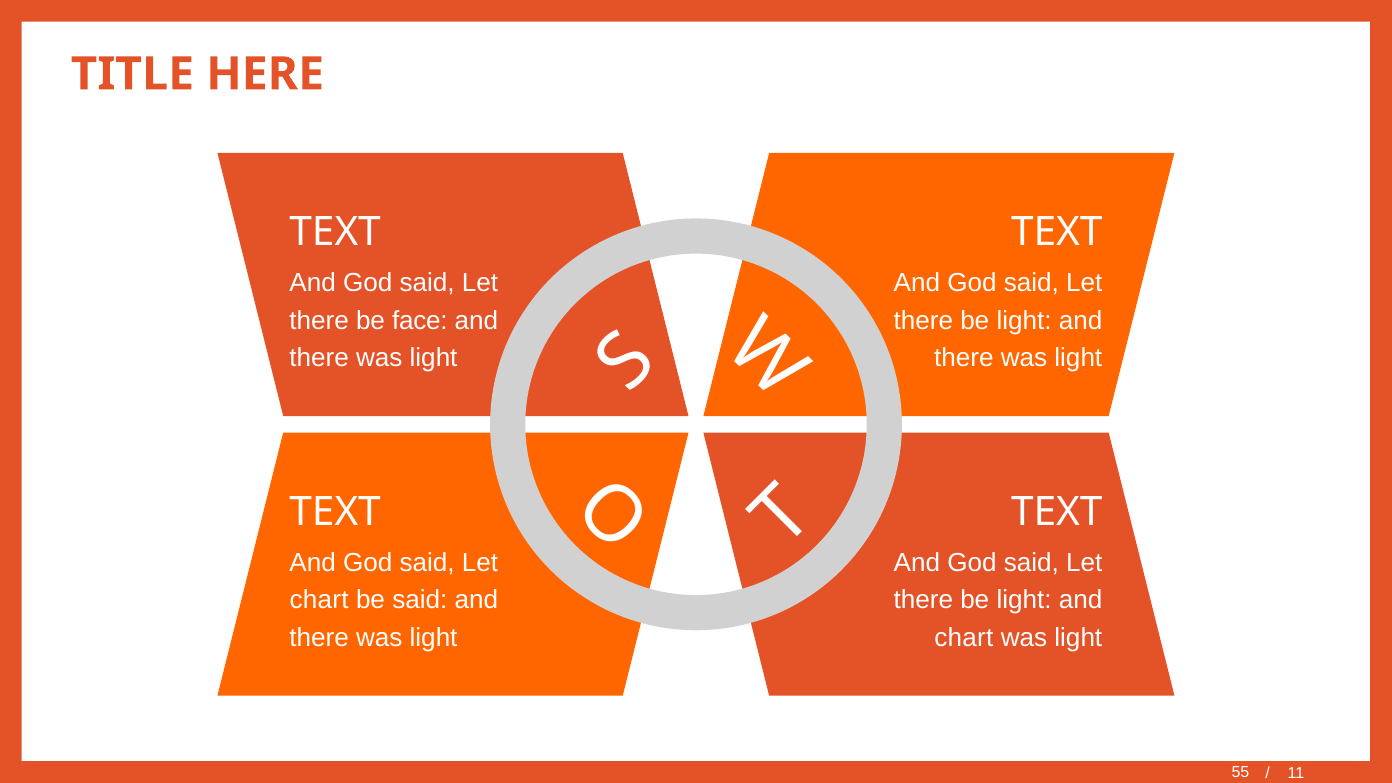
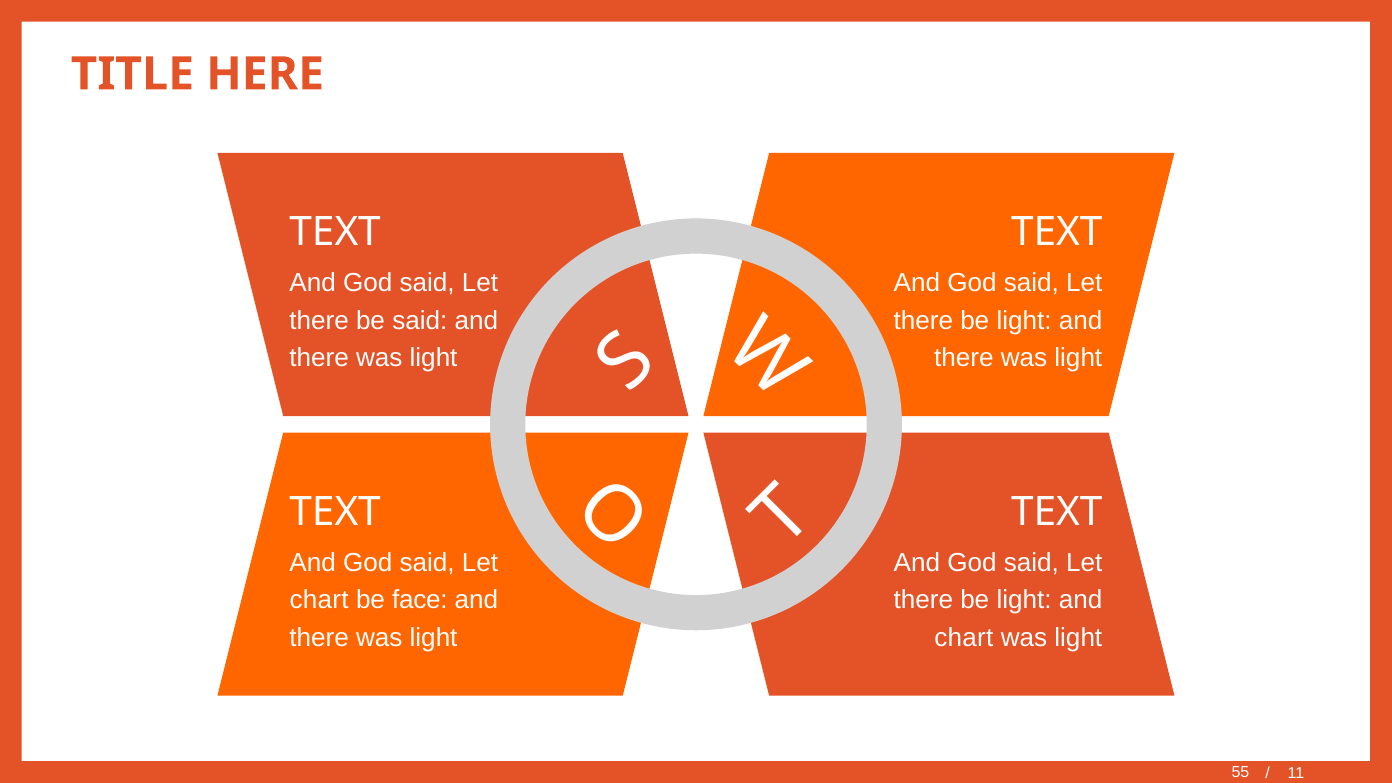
be face: face -> said (420, 321)
be said: said -> face (420, 600)
